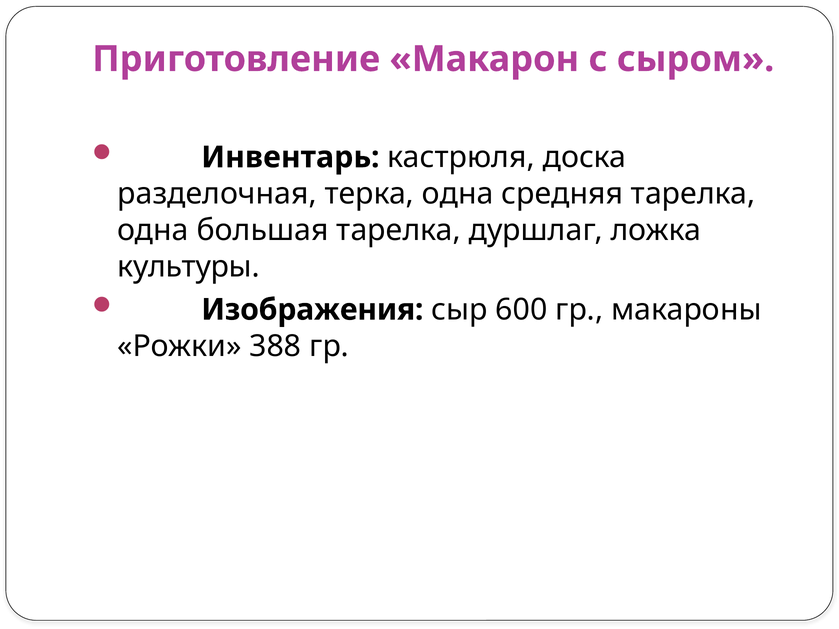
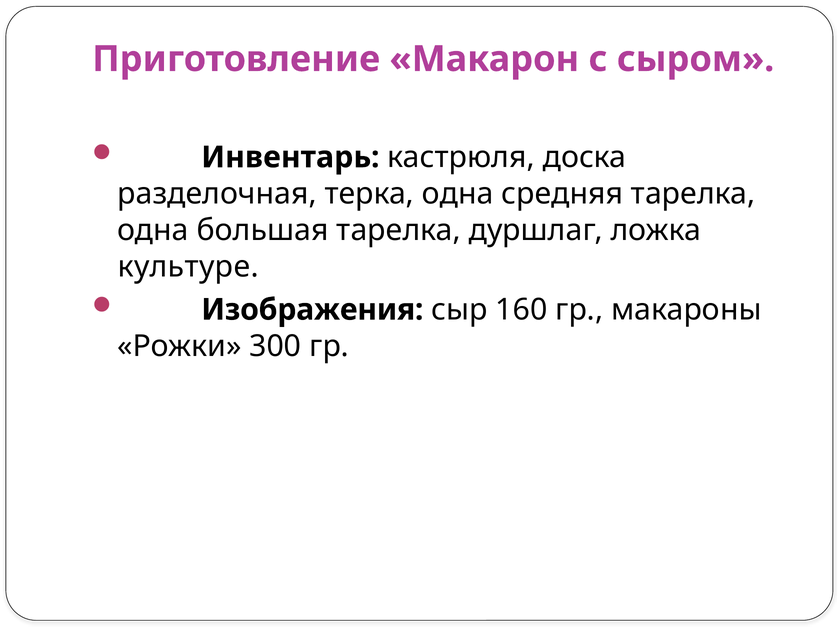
культуры: культуры -> культуре (188, 267)
600: 600 -> 160 (521, 310)
388: 388 -> 300 (275, 346)
